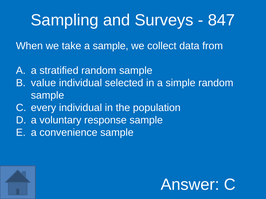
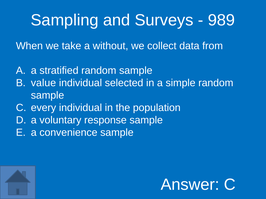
847: 847 -> 989 (221, 20)
a sample: sample -> without (111, 46)
